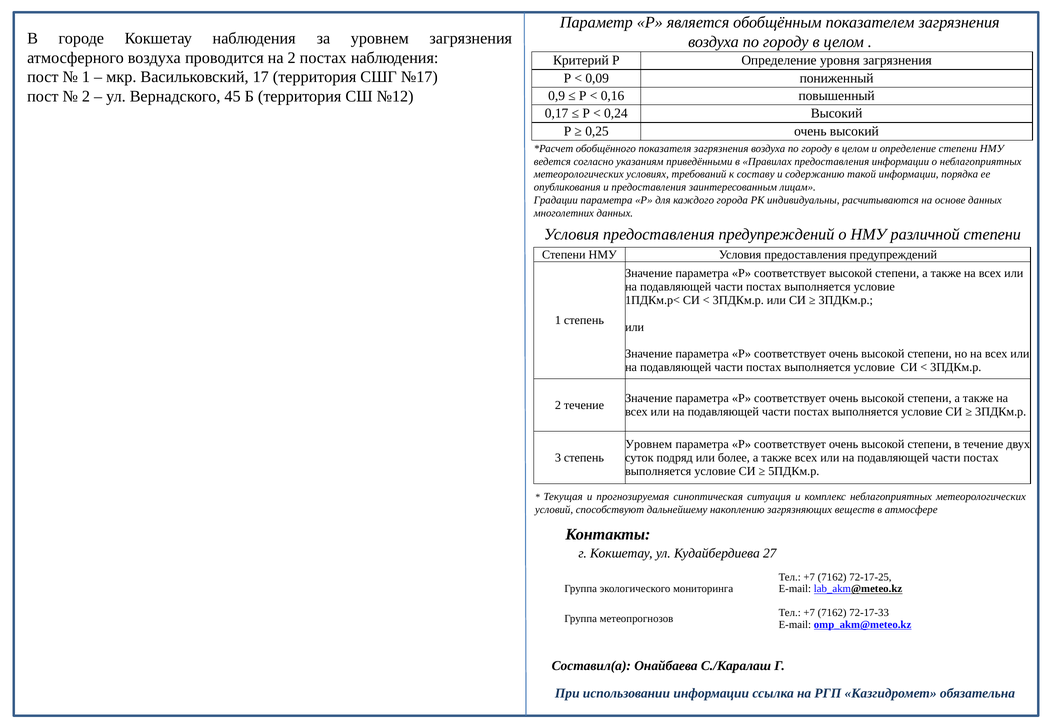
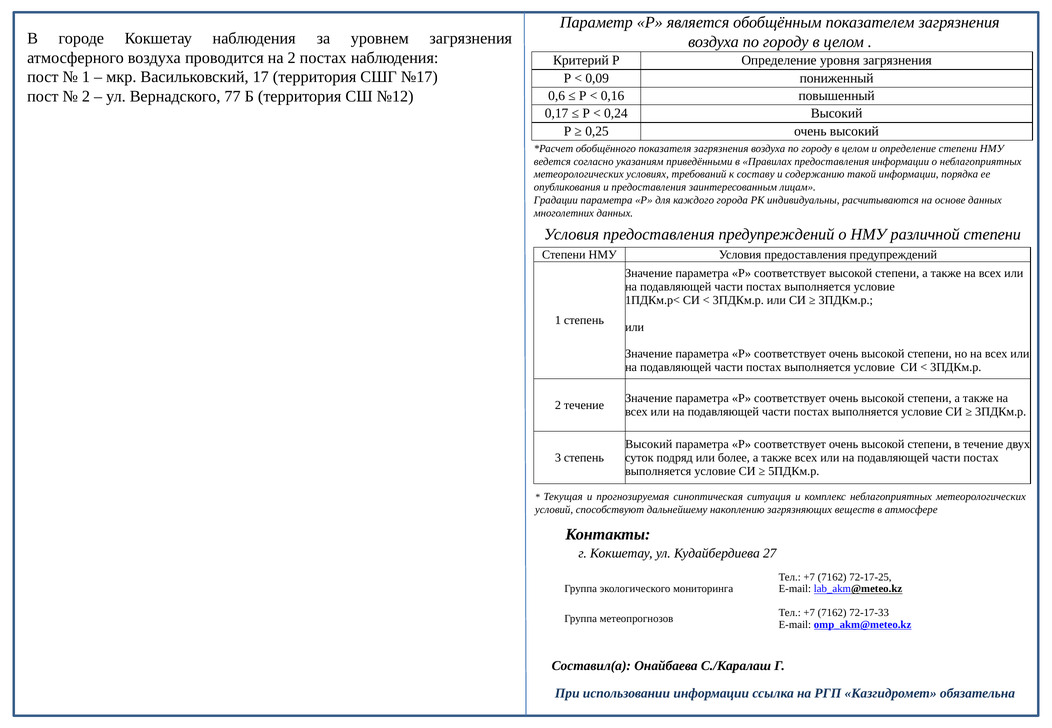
45: 45 -> 77 (233, 97)
0,9: 0,9 -> 0,6 (557, 96)
Уровнем: Уровнем -> Высокий (649, 444)
